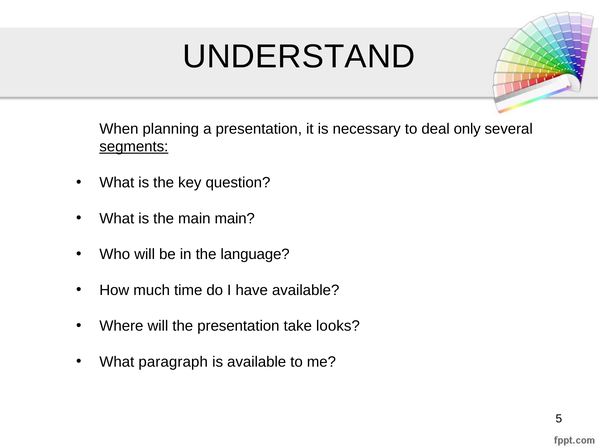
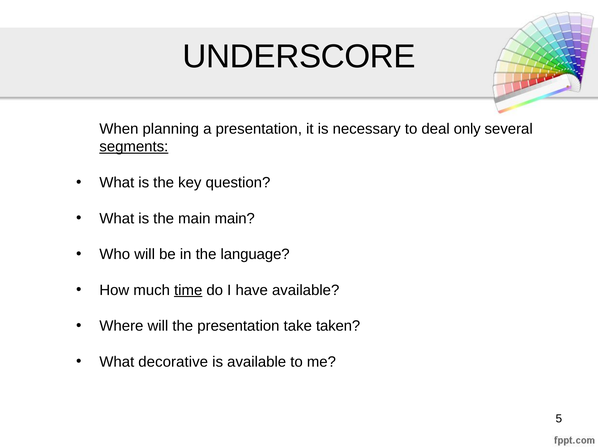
UNDERSTAND: UNDERSTAND -> UNDERSCORE (299, 57)
time underline: none -> present (188, 290)
looks: looks -> taken (338, 326)
paragraph: paragraph -> decorative (173, 362)
